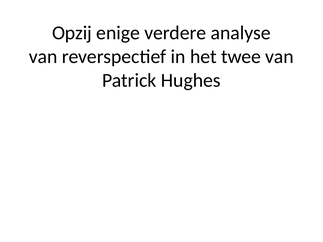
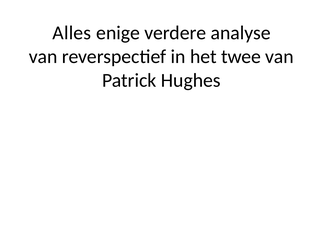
Opzij: Opzij -> Alles (72, 33)
